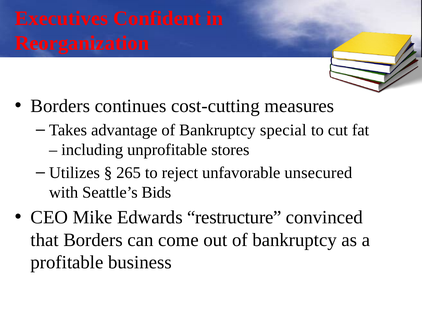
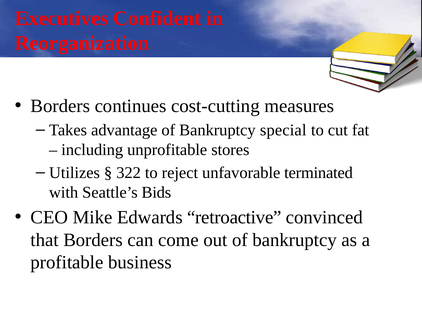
265: 265 -> 322 (129, 173)
unsecured: unsecured -> terminated (319, 173)
restructure: restructure -> retroactive (234, 218)
